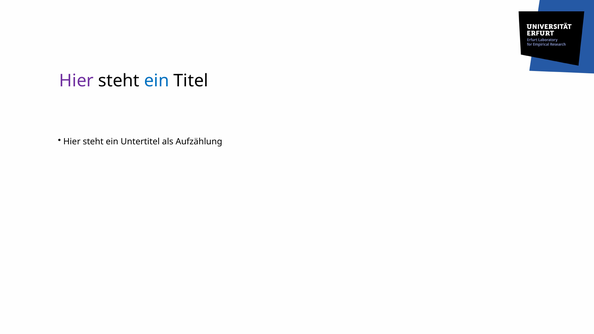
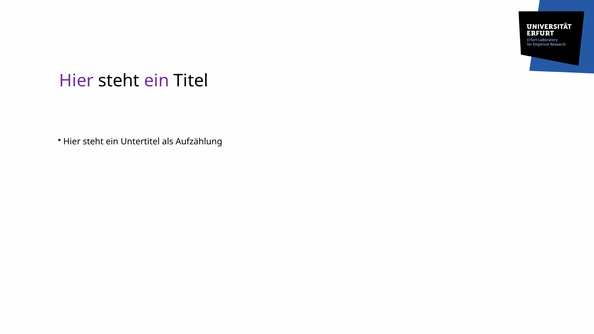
ein colour: blue -> purple (157, 81)
